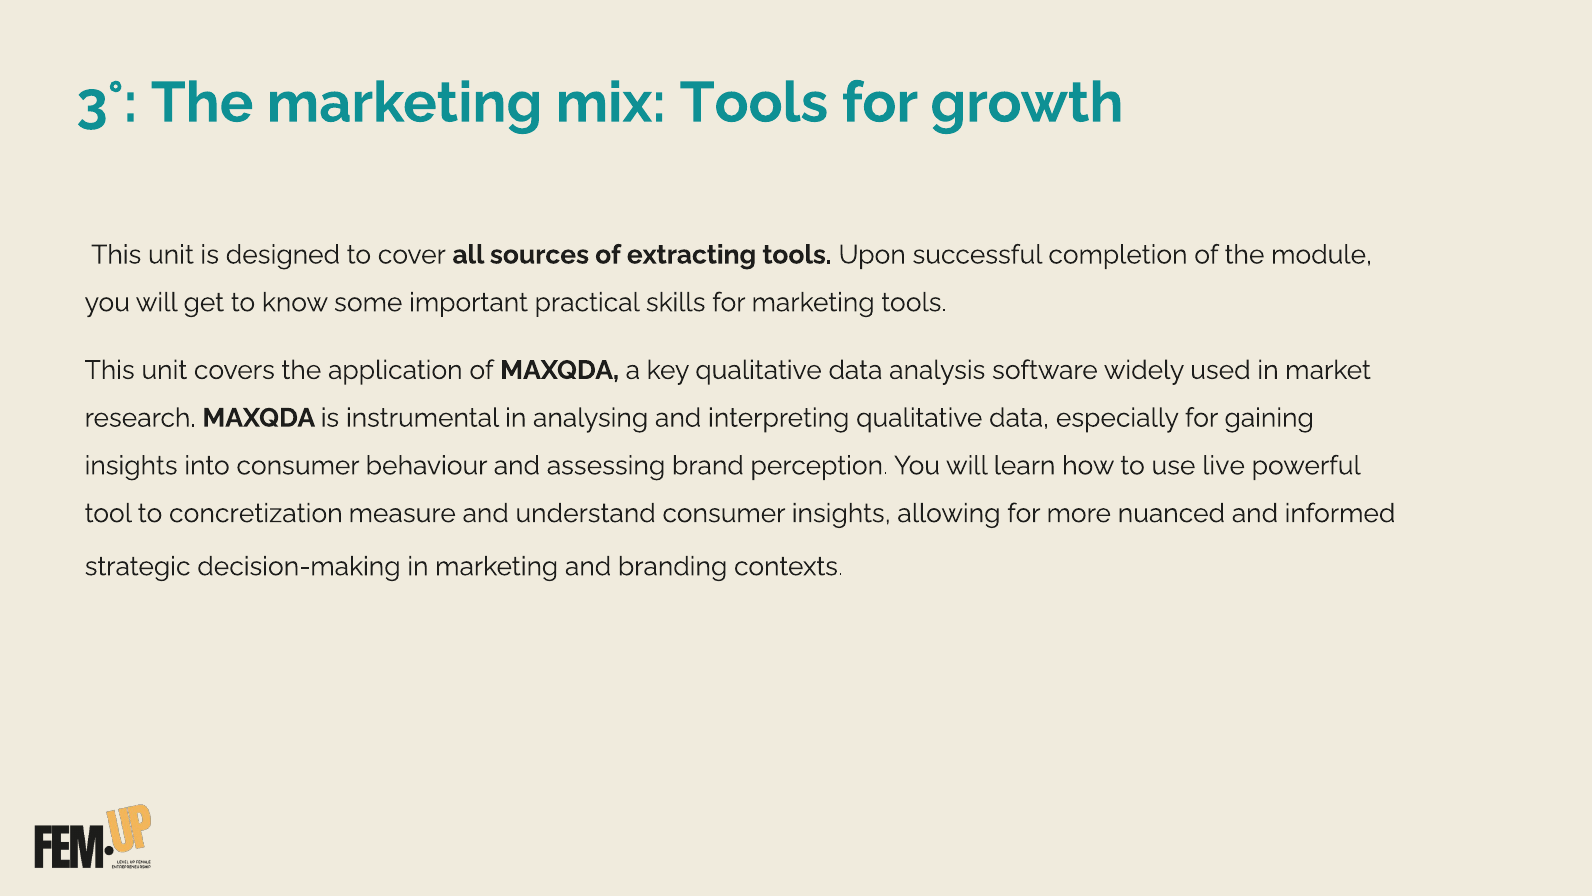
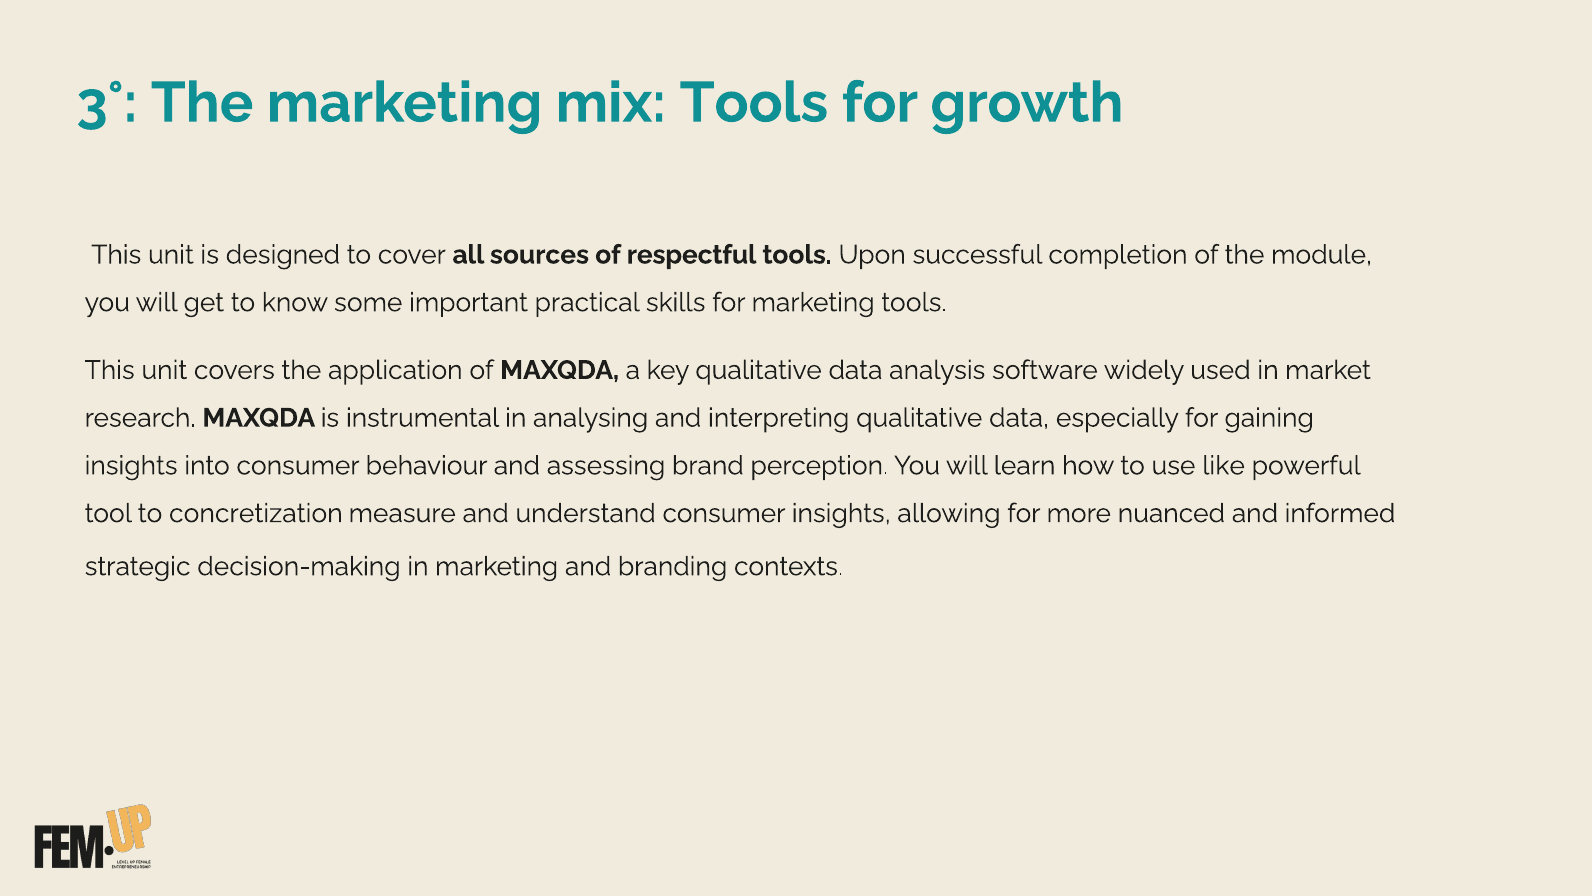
extracting: extracting -> respectful (692, 255)
live: live -> like (1224, 465)
